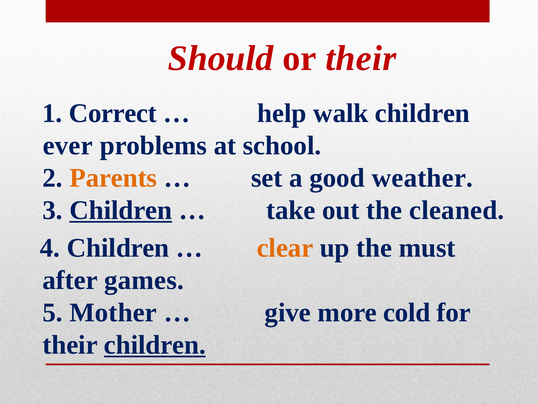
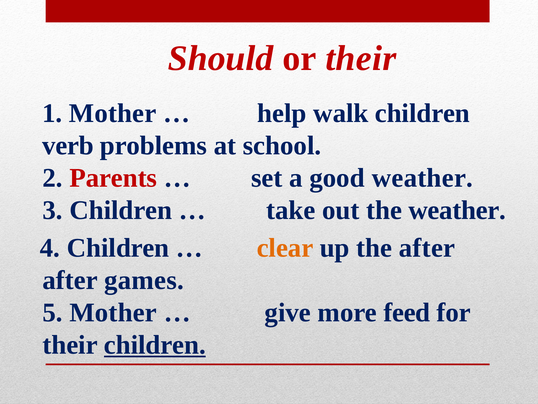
1 Correct: Correct -> Mother (113, 113)
ever: ever -> verb (68, 145)
Parents colour: orange -> red (113, 178)
Children underline: present -> none (121, 210)
the cleaned: cleaned -> weather (457, 210)
the must: must -> after (427, 248)
cold: cold -> feed (407, 312)
